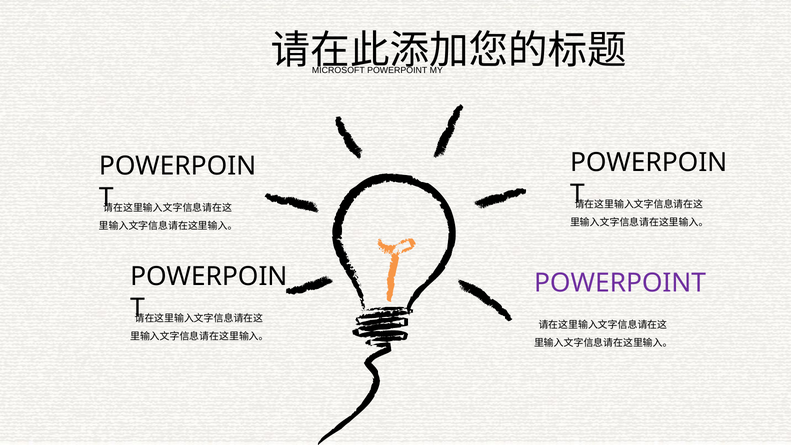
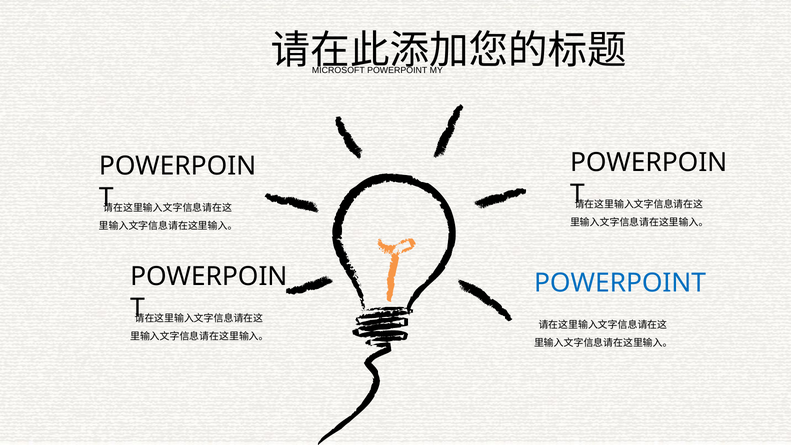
POWERPOINT colour: purple -> blue (620, 283)
